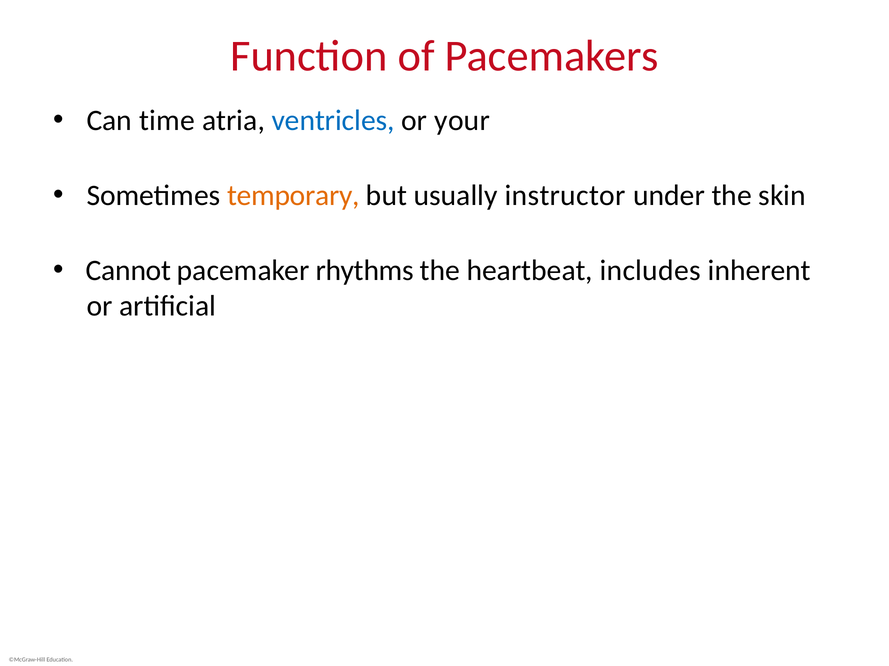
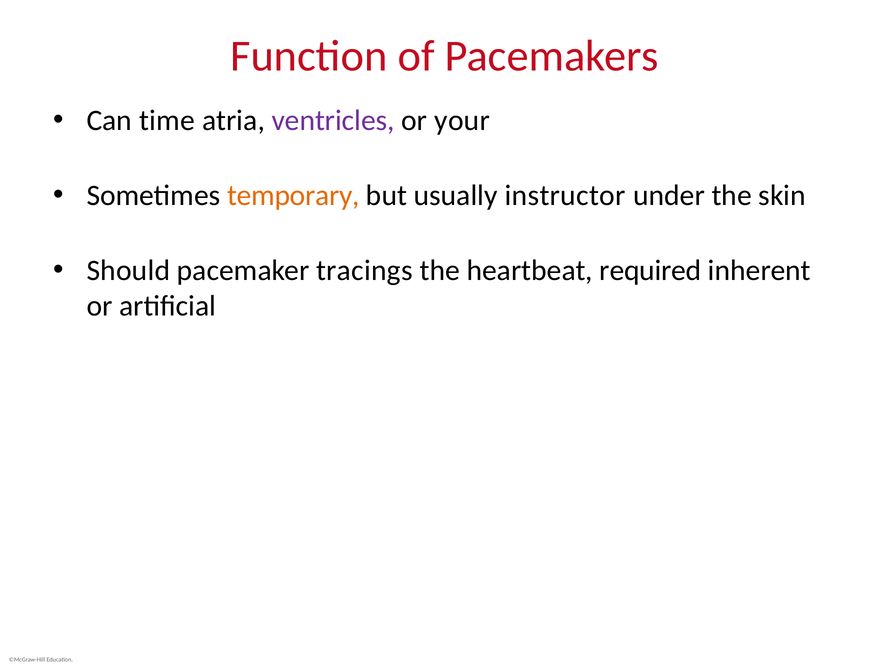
ventricles colour: blue -> purple (333, 121)
Cannot: Cannot -> Should (128, 271)
rhythms: rhythms -> tracings (364, 271)
includes: includes -> required (650, 271)
